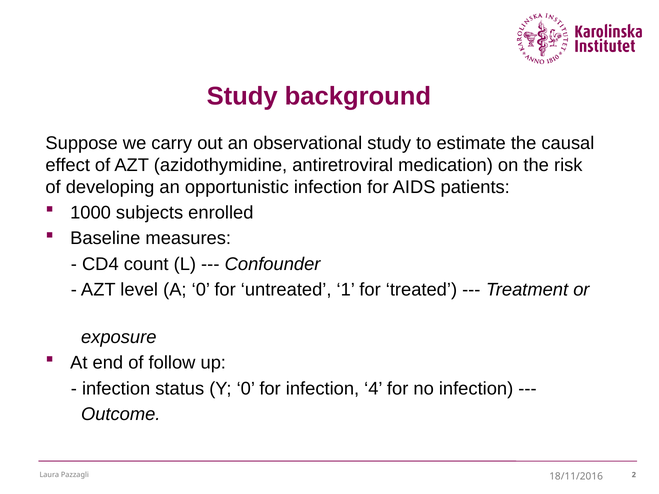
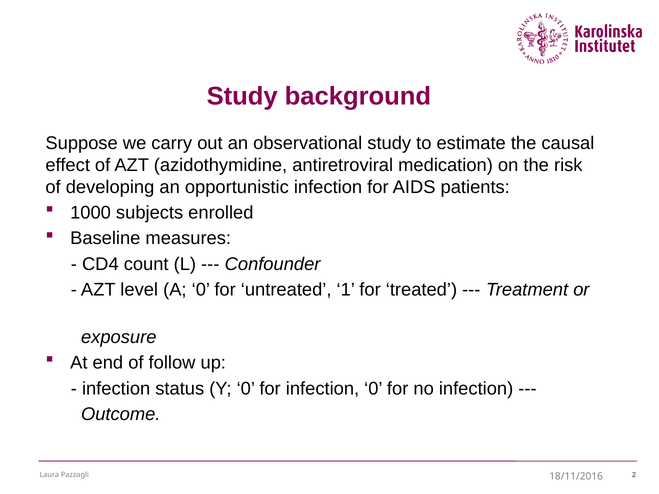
infection 4: 4 -> 0 (373, 389)
